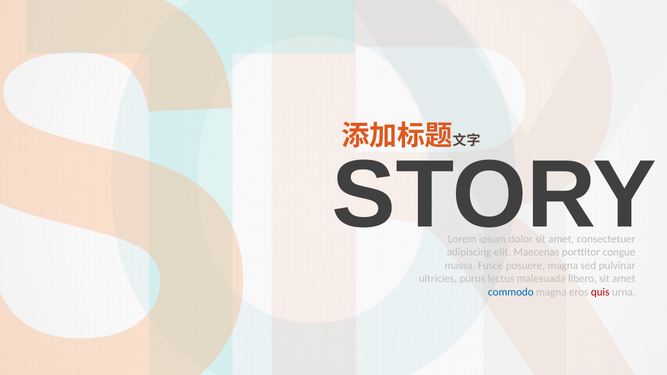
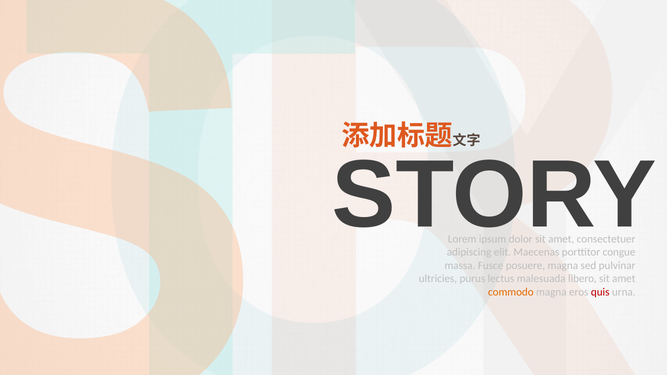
commodo colour: blue -> orange (511, 292)
